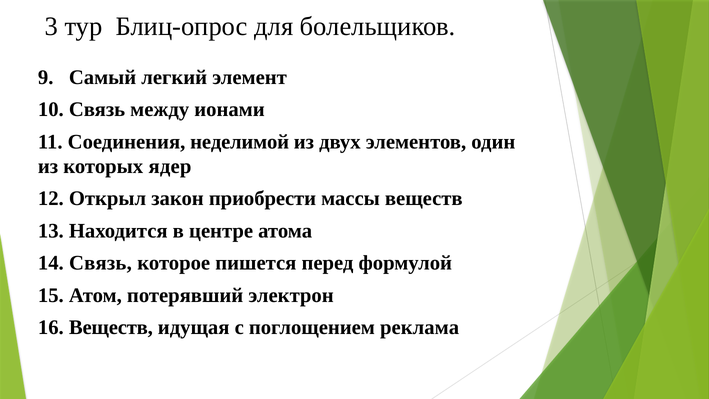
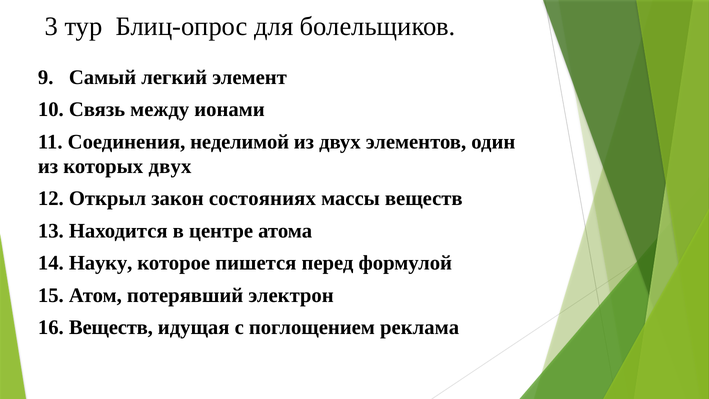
которых ядер: ядер -> двух (170, 166)
приобрести: приобрести -> состояниях (262, 199)
14 Связь: Связь -> Науку (101, 263)
